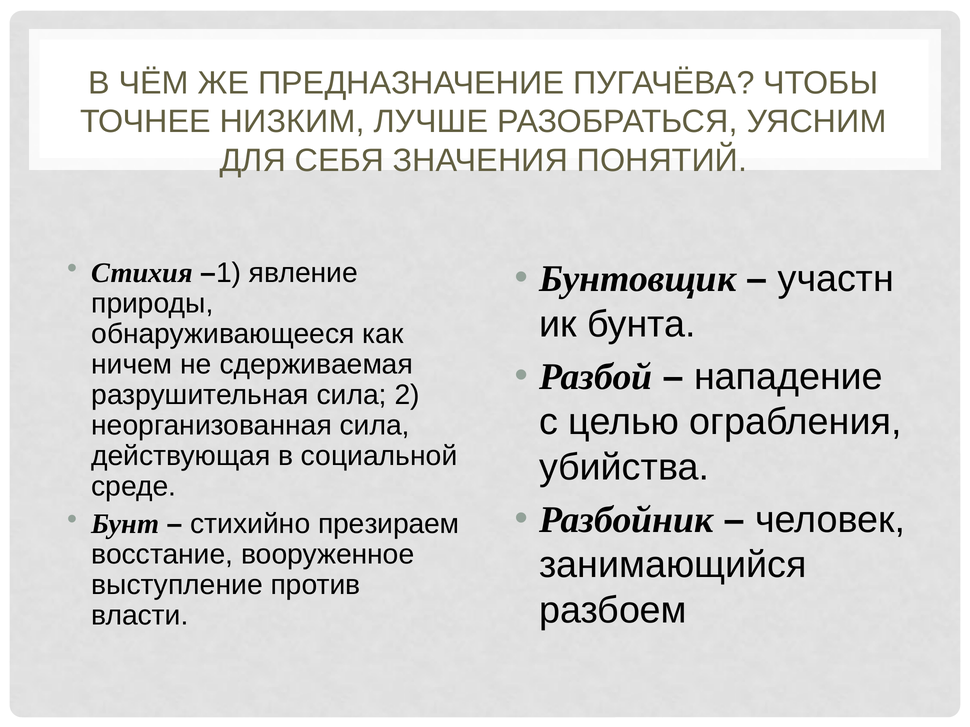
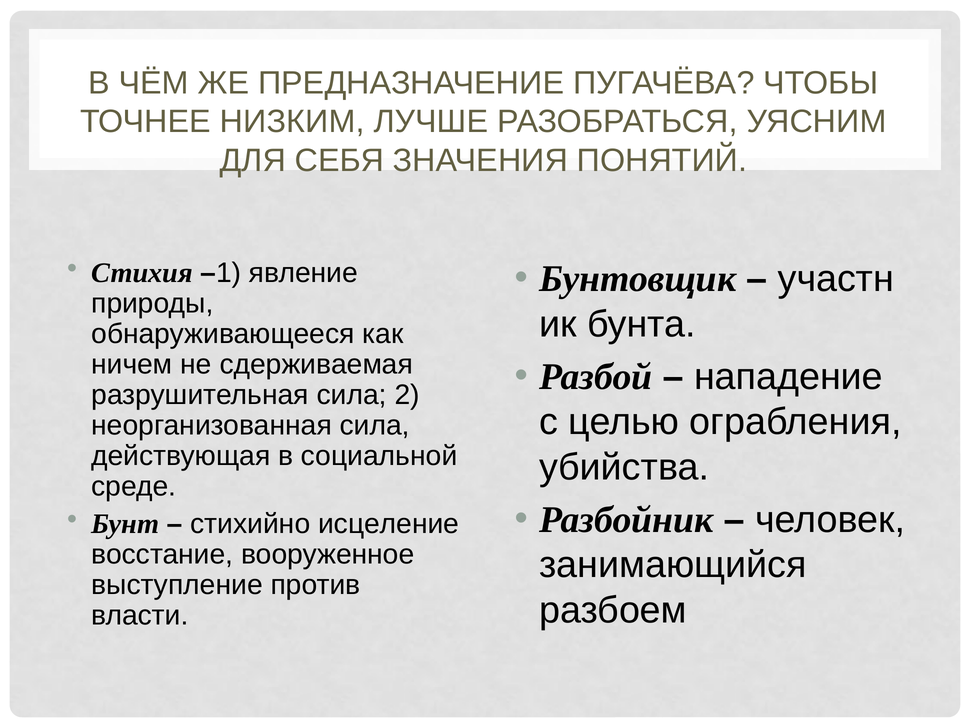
презираем: презираем -> исцеление (389, 524)
